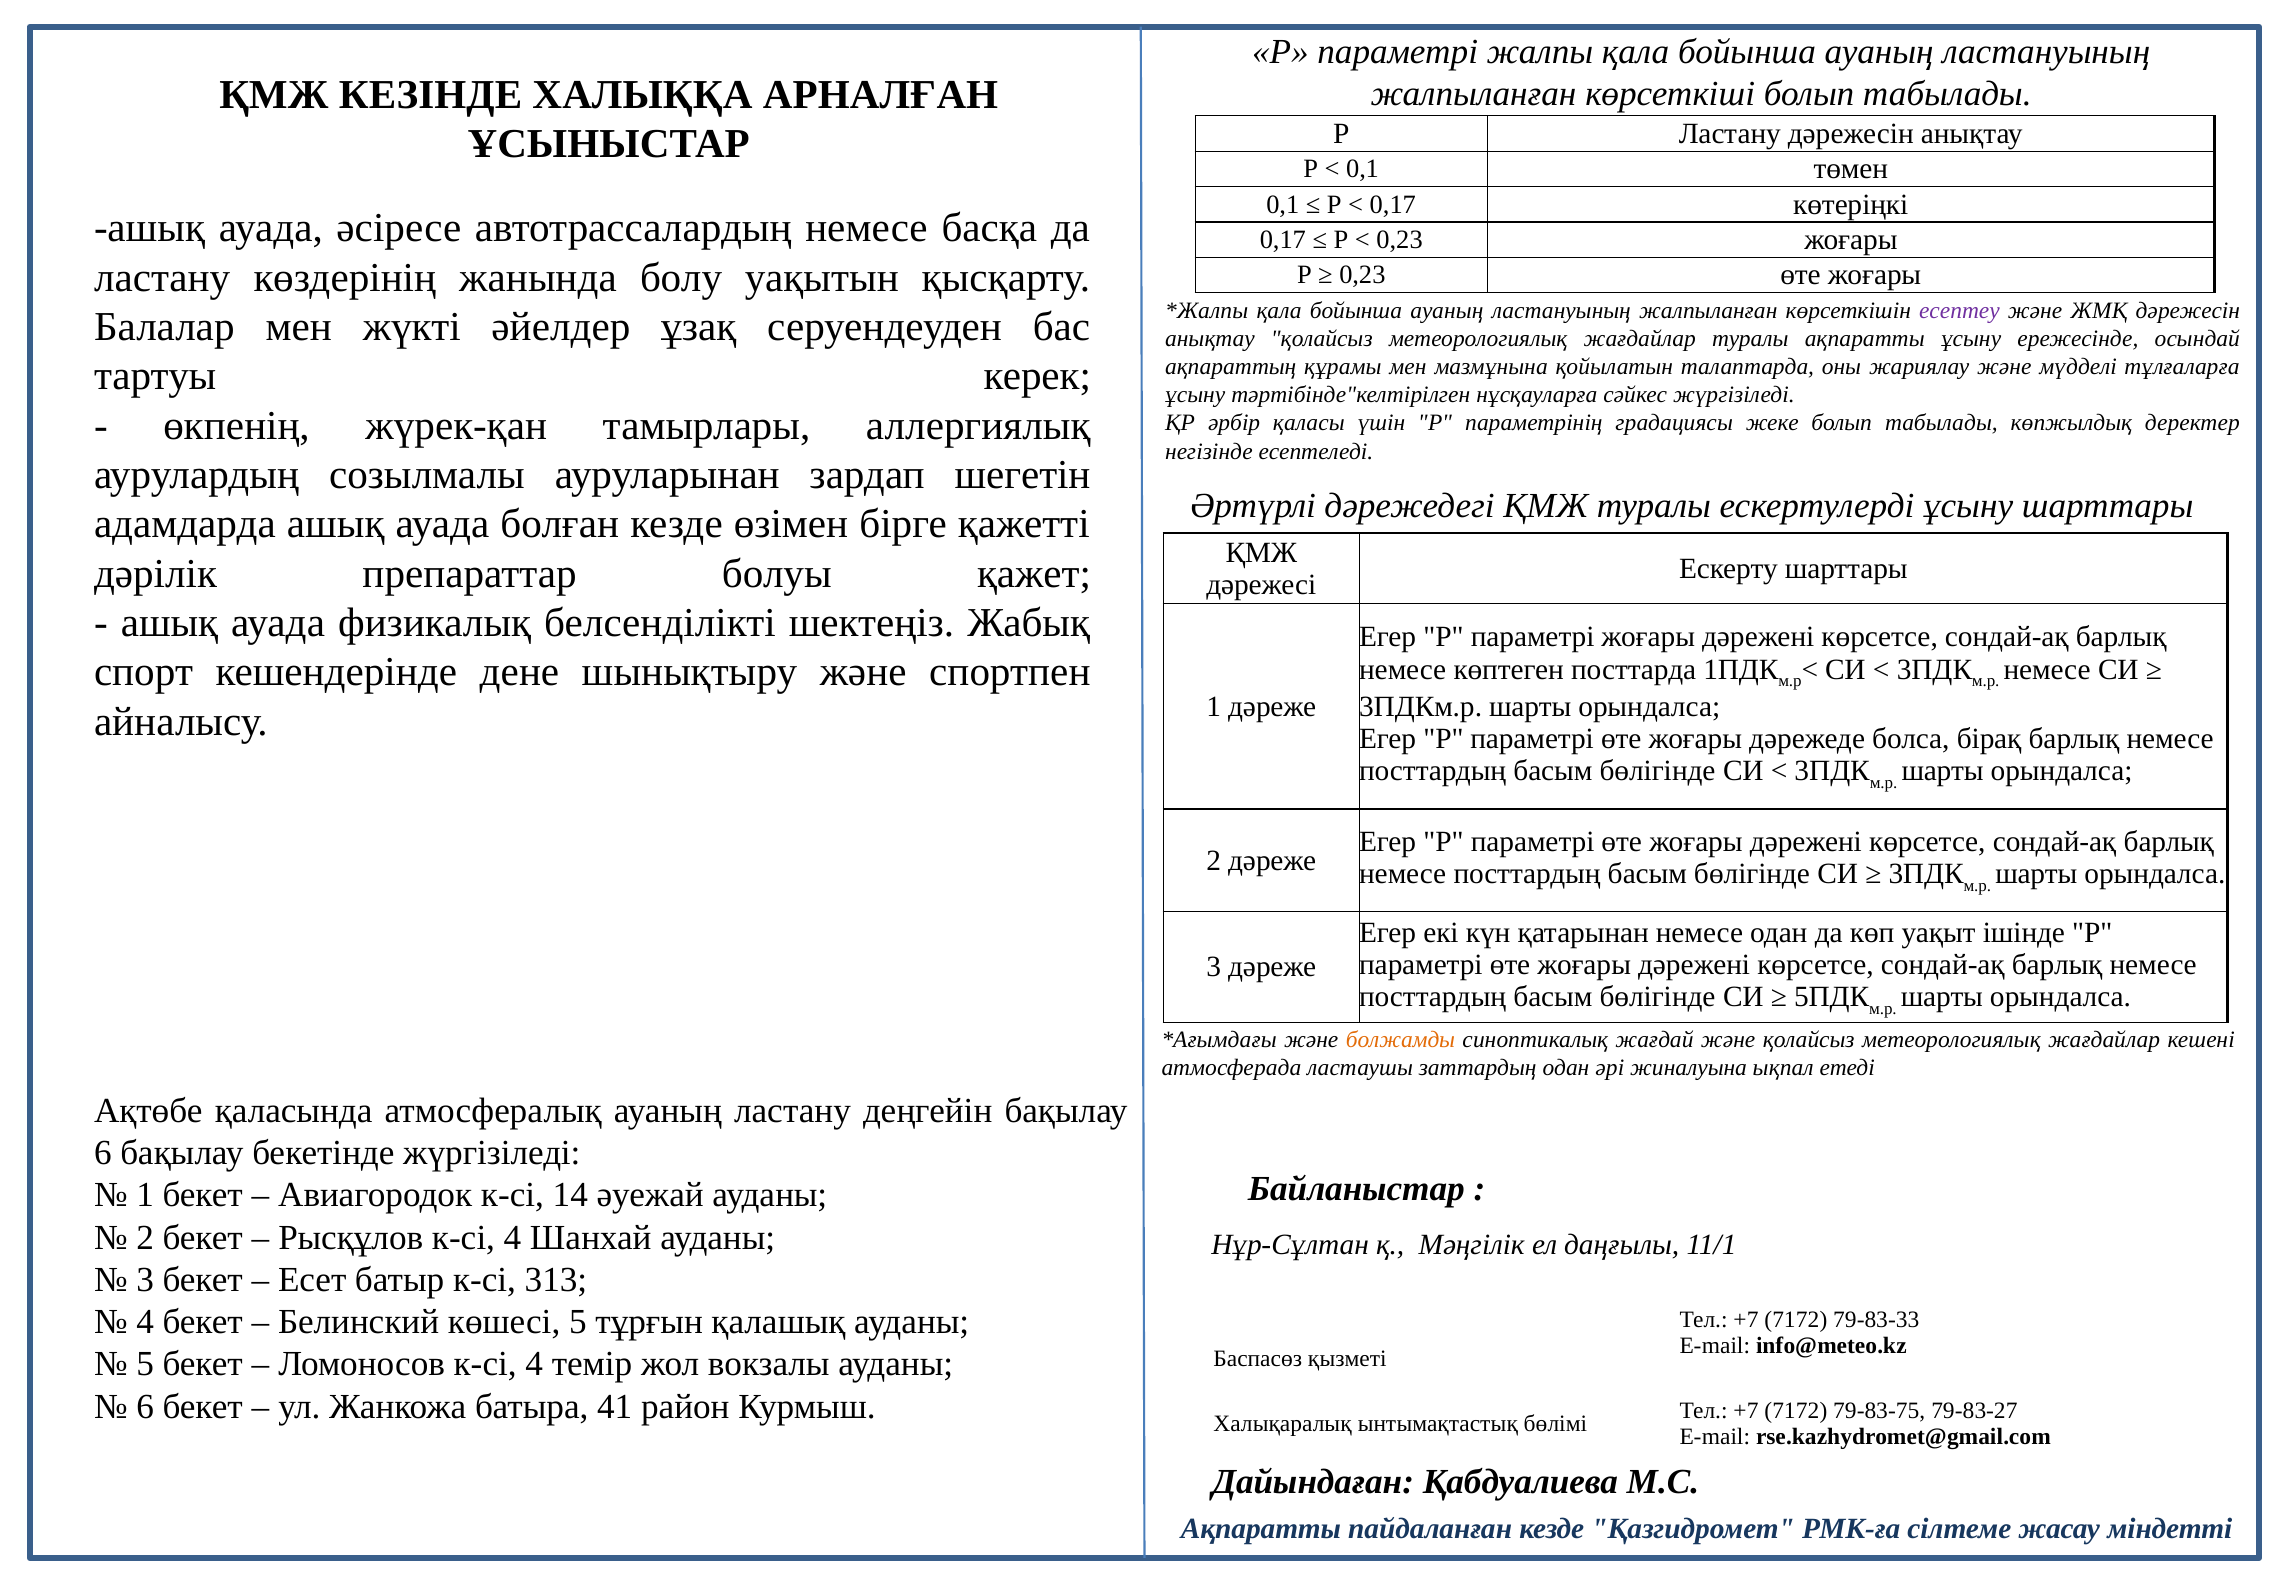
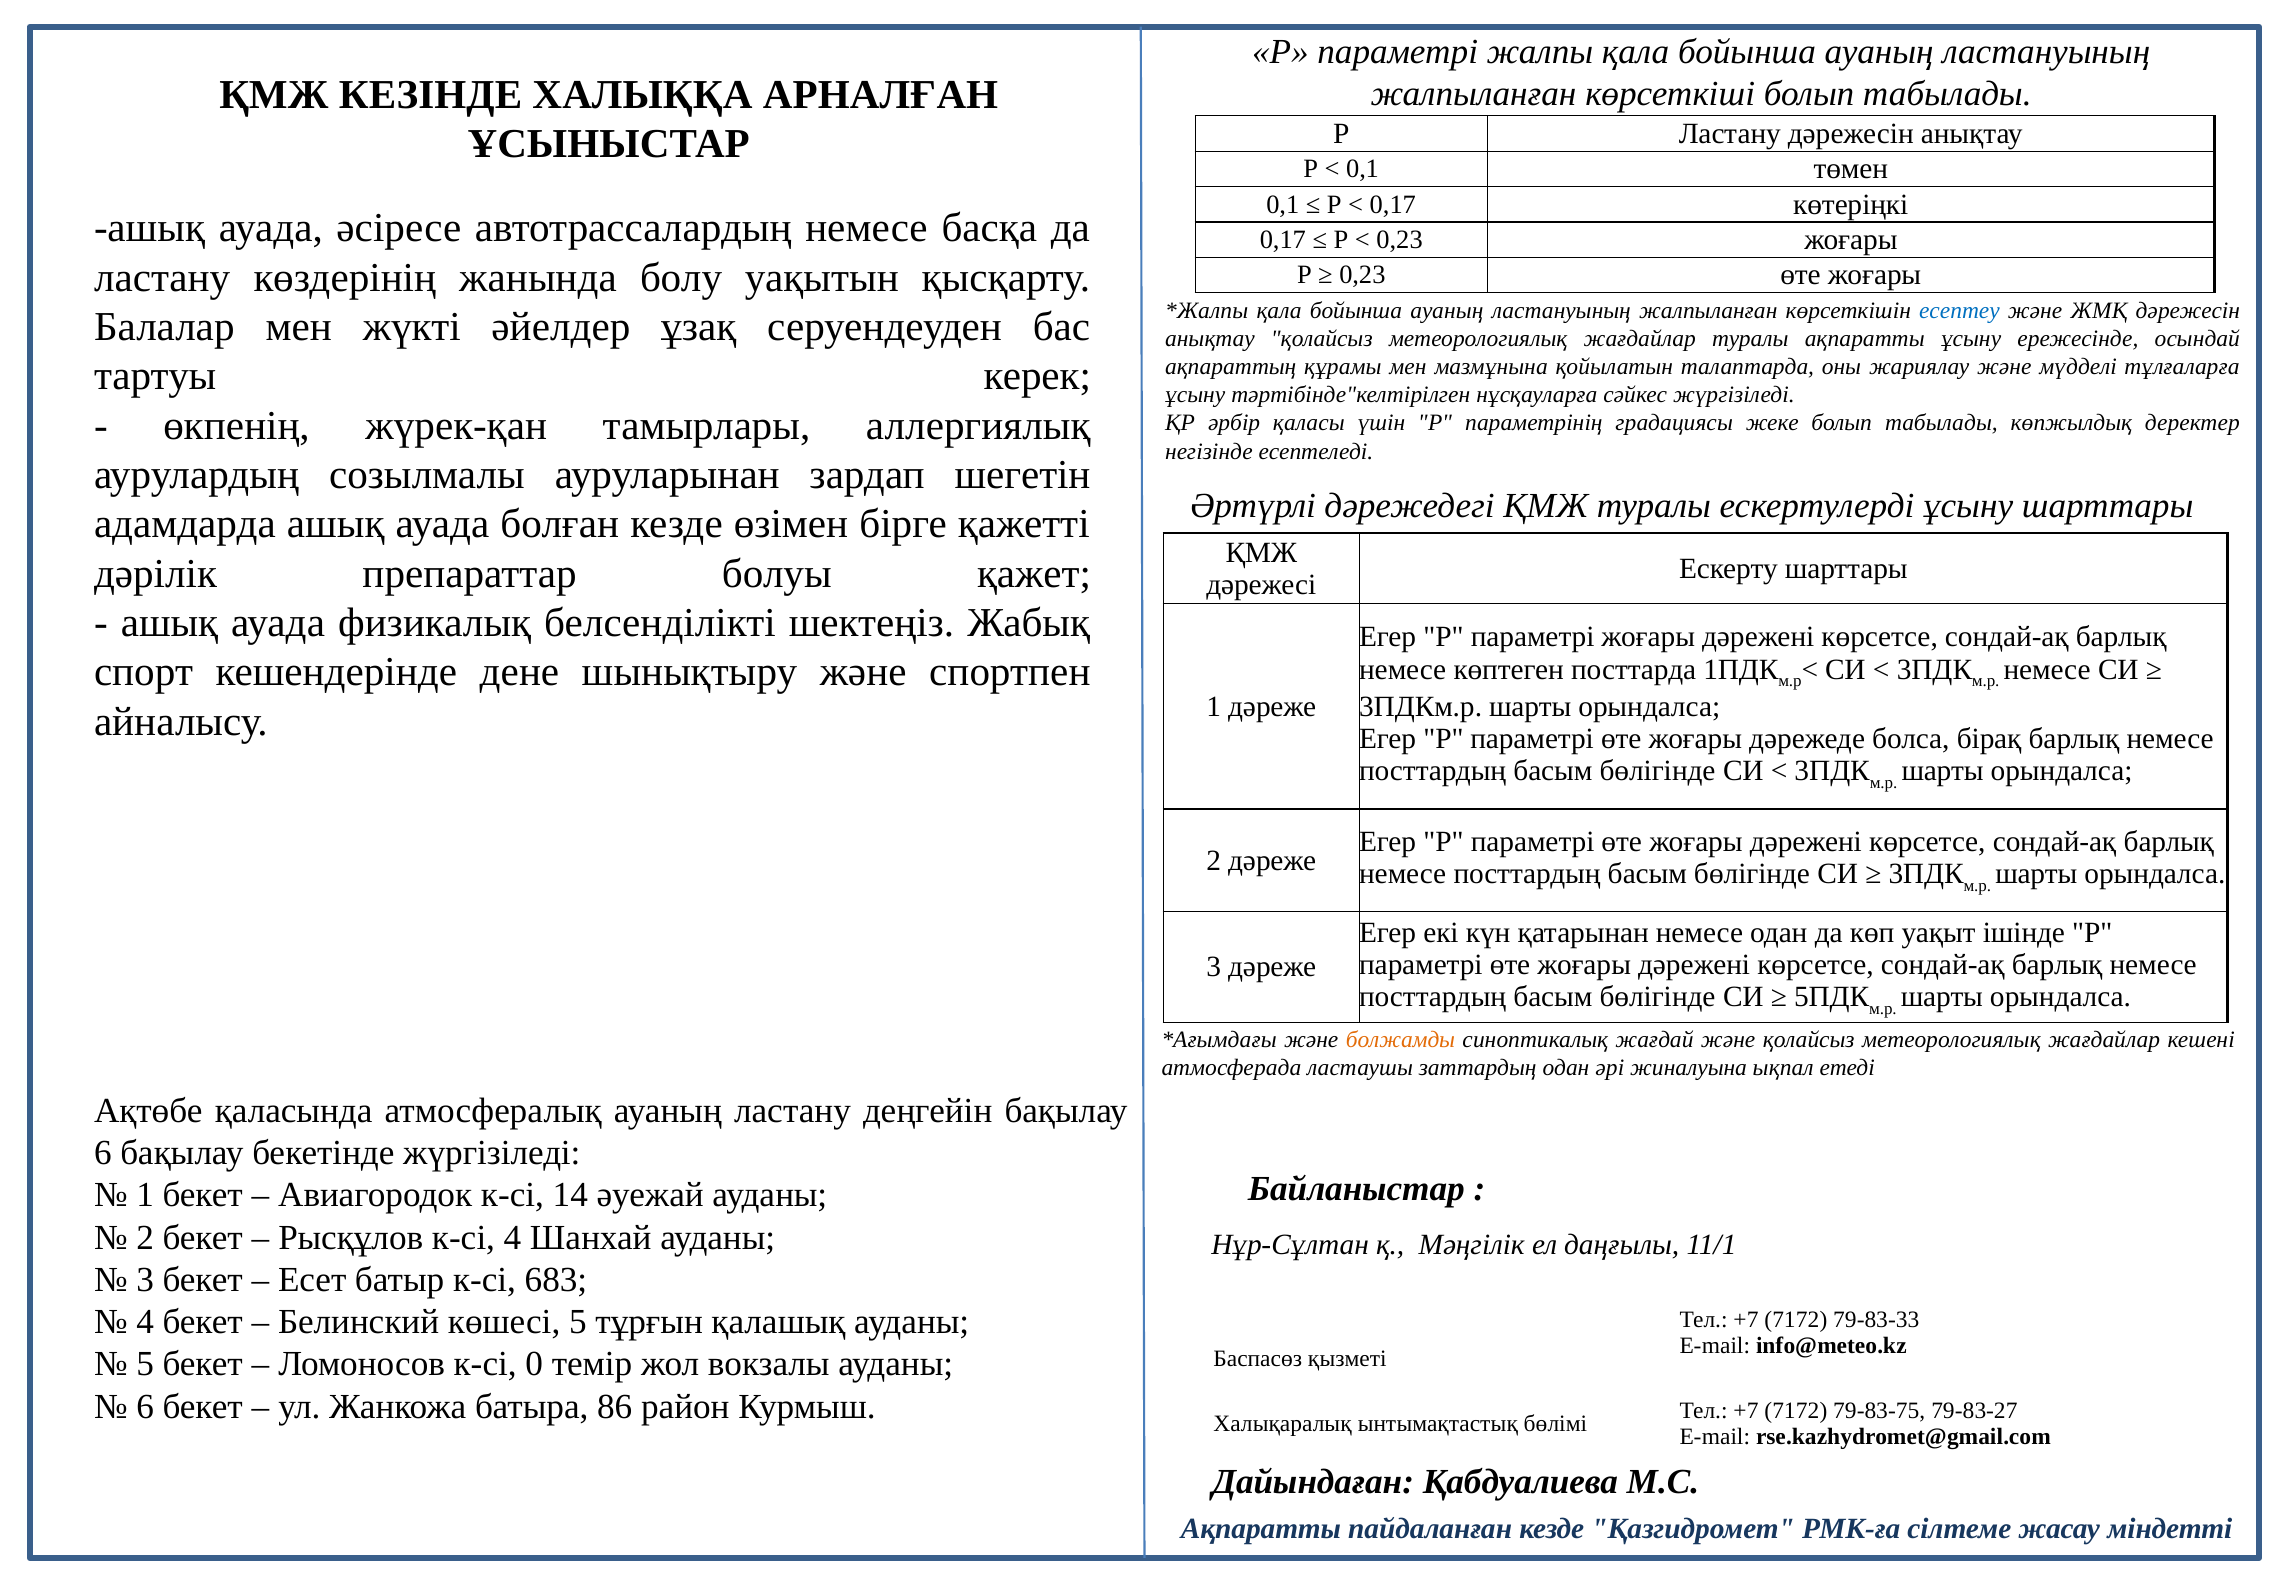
есептеу colour: purple -> blue (1959, 311)
313: 313 -> 683 (556, 1280)
Ломоносов к-сі 4: 4 -> 0 (534, 1364)
41: 41 -> 86 (615, 1406)
